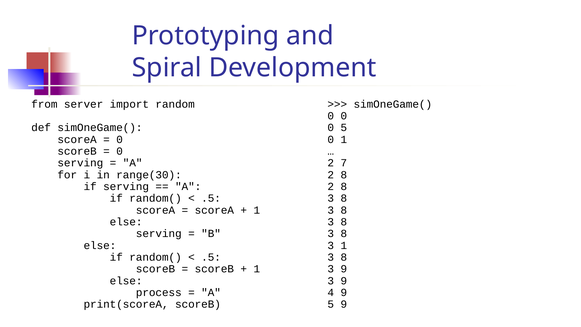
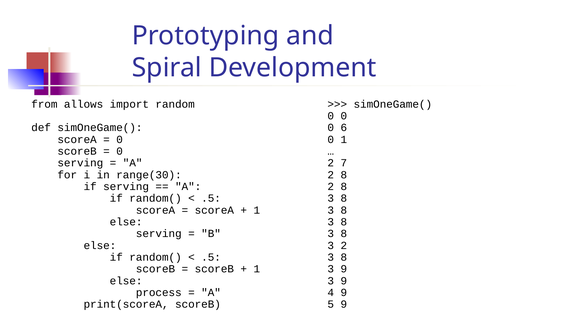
server: server -> allows (84, 104)
0 5: 5 -> 6 (344, 128)
3 1: 1 -> 2 (344, 245)
